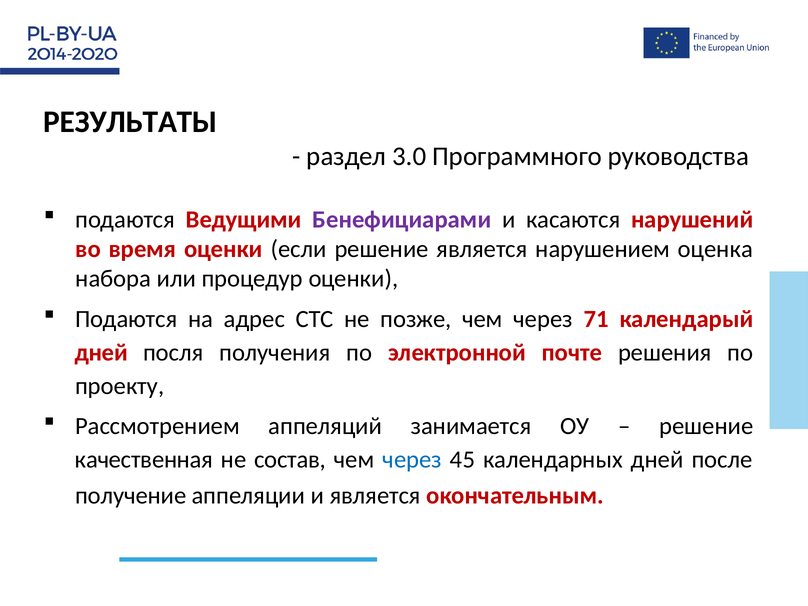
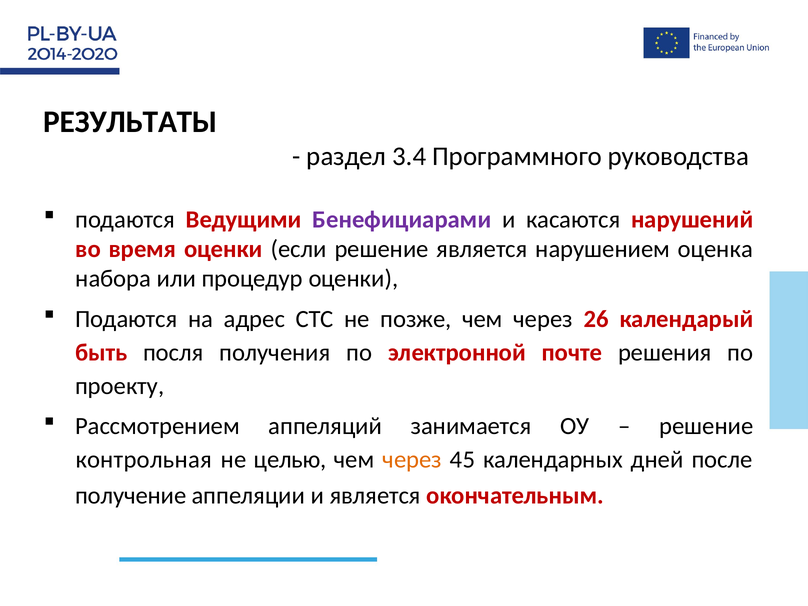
3.0: 3.0 -> 3.4 (409, 156)
71: 71 -> 26 (596, 319)
дней: дней -> быть (101, 352)
качественная: качественная -> контрольная (144, 460)
состав: состав -> целью (290, 460)
через colour: blue -> orange (412, 460)
